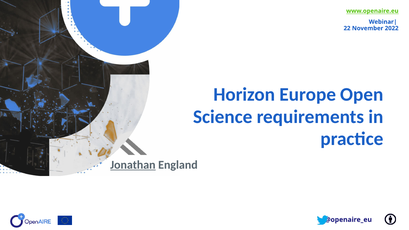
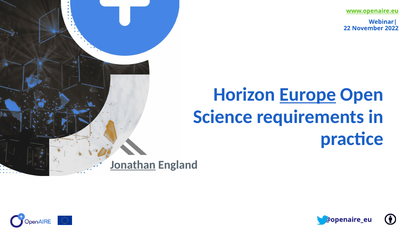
Europe underline: none -> present (308, 95)
